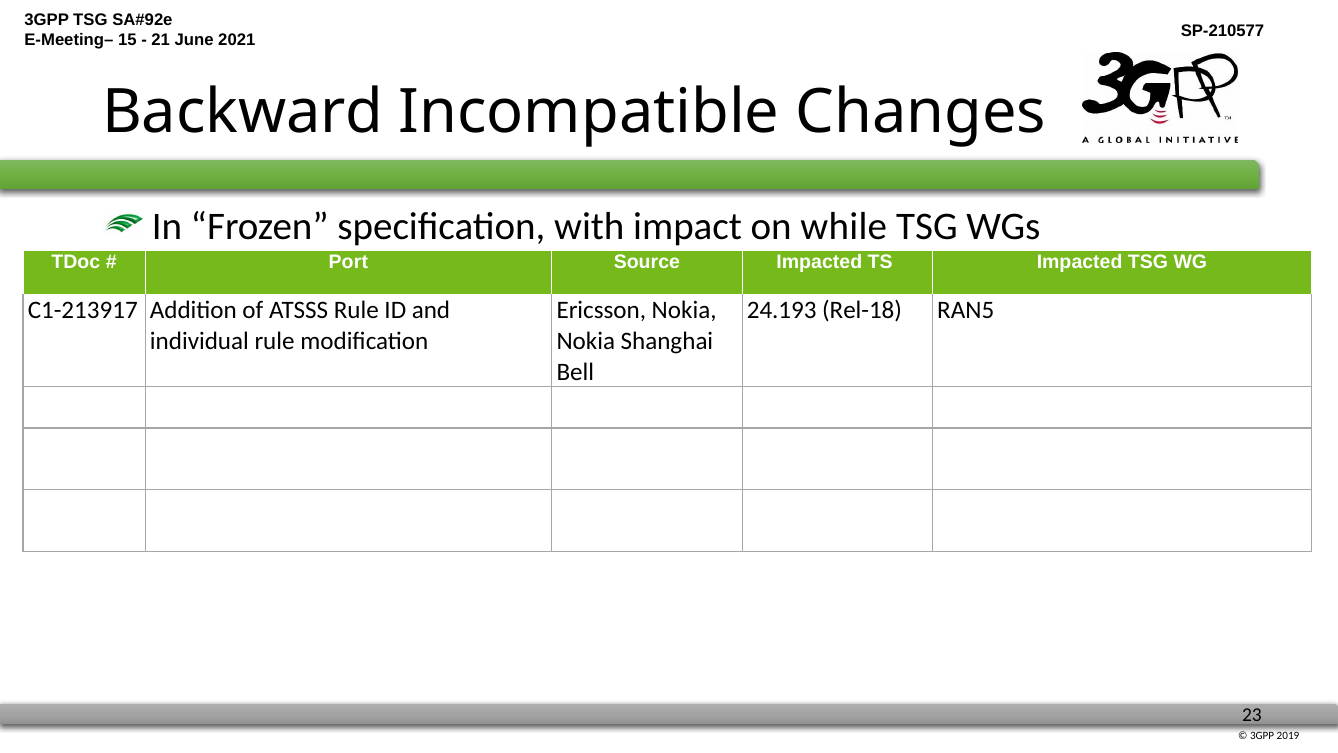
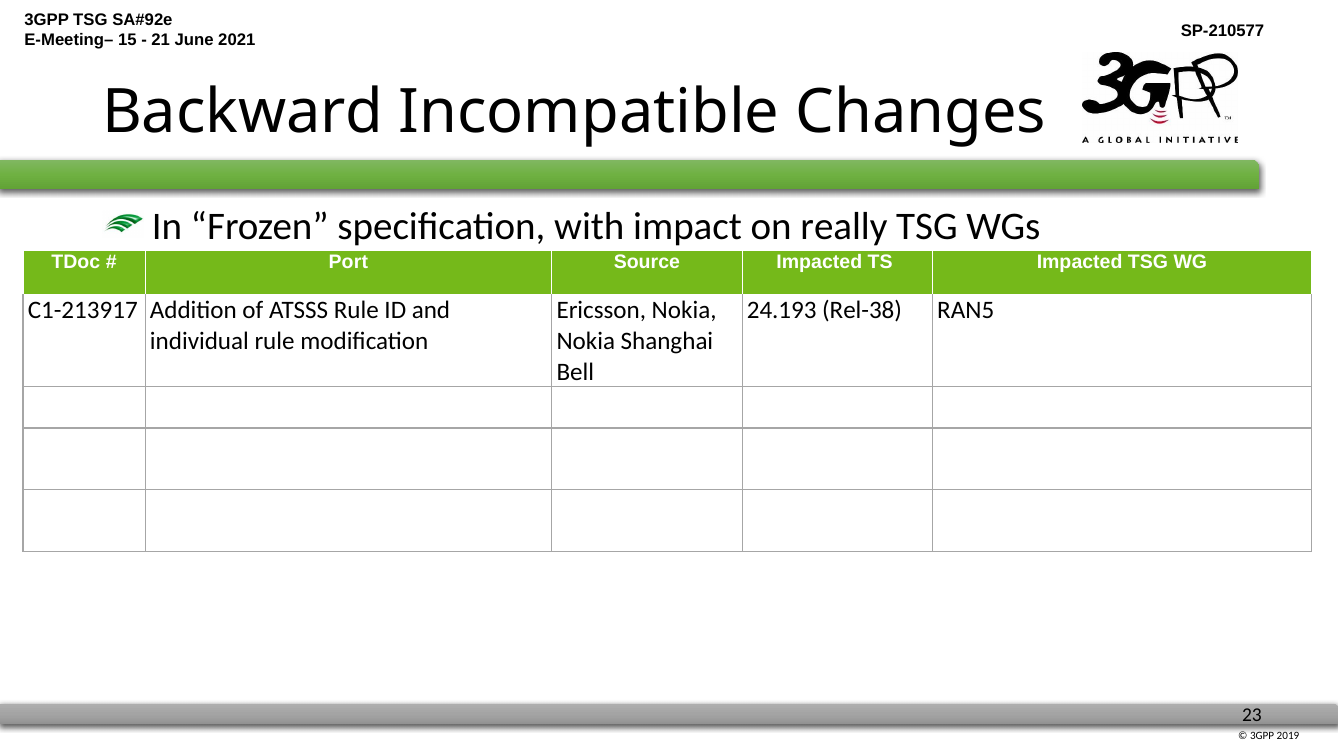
while: while -> really (844, 226)
Rel-18: Rel-18 -> Rel-38 (862, 310)
